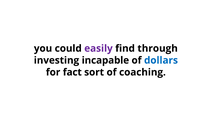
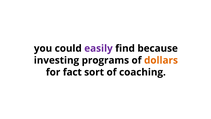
through: through -> because (158, 48)
incapable: incapable -> programs (105, 60)
dollars colour: blue -> orange (161, 60)
